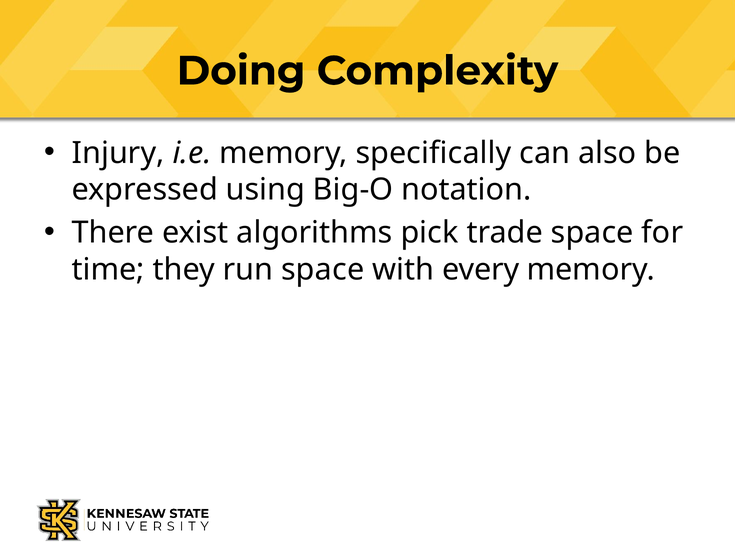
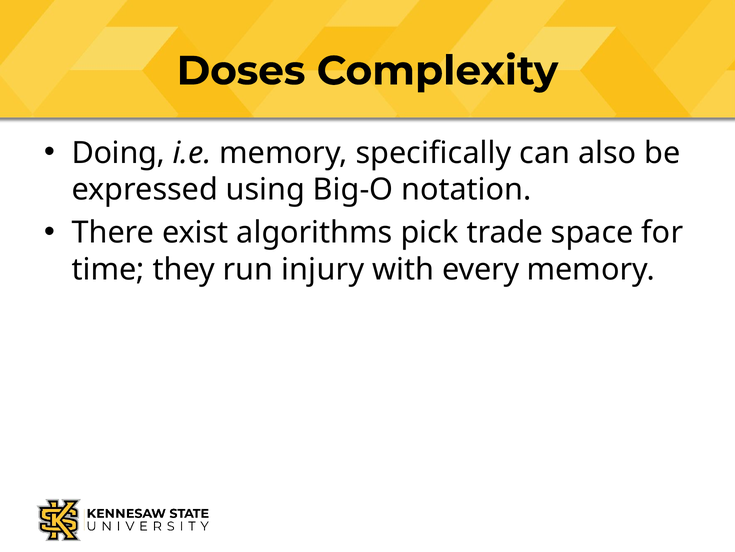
Doing: Doing -> Doses (241, 71)
Injury: Injury -> Doing (118, 153)
run space: space -> injury (323, 269)
